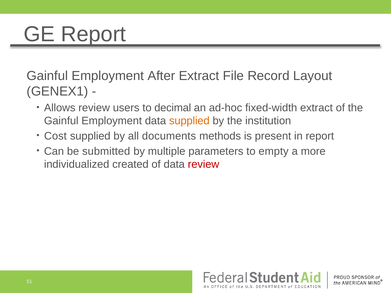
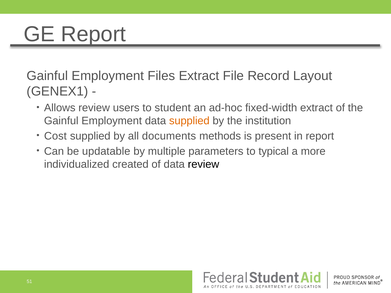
After: After -> Files (161, 76)
decimal: decimal -> student (173, 108)
submitted: submitted -> updatable (106, 151)
empty: empty -> typical (274, 151)
review colour: red -> black (203, 164)
